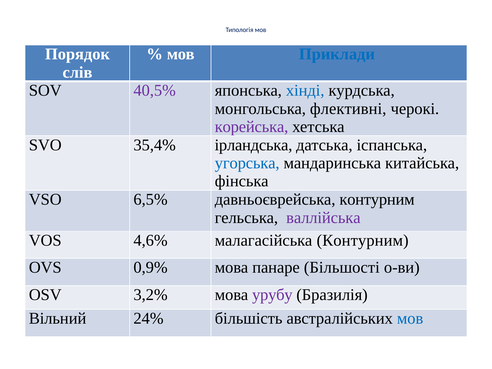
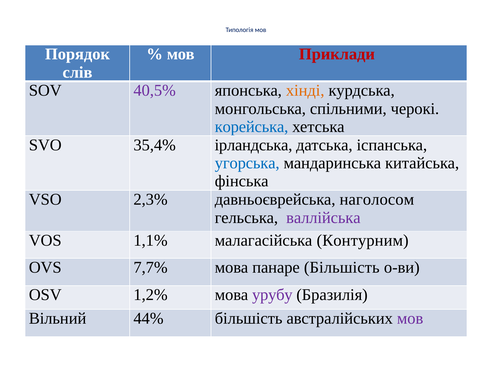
Приклади colour: blue -> red (337, 54)
хінді colour: blue -> orange (305, 90)
флективні: флективні -> спільними (348, 109)
корейська colour: purple -> blue (252, 127)
6,5%: 6,5% -> 2,3% (151, 199)
давньоєврейська контурним: контурним -> наголосом (377, 199)
4,6%: 4,6% -> 1,1% (151, 240)
0,9%: 0,9% -> 7,7% (151, 268)
панаре Більшості: Більшості -> Більшість (342, 268)
3,2%: 3,2% -> 1,2% (151, 295)
24%: 24% -> 44% (148, 318)
мов colour: blue -> purple (410, 318)
